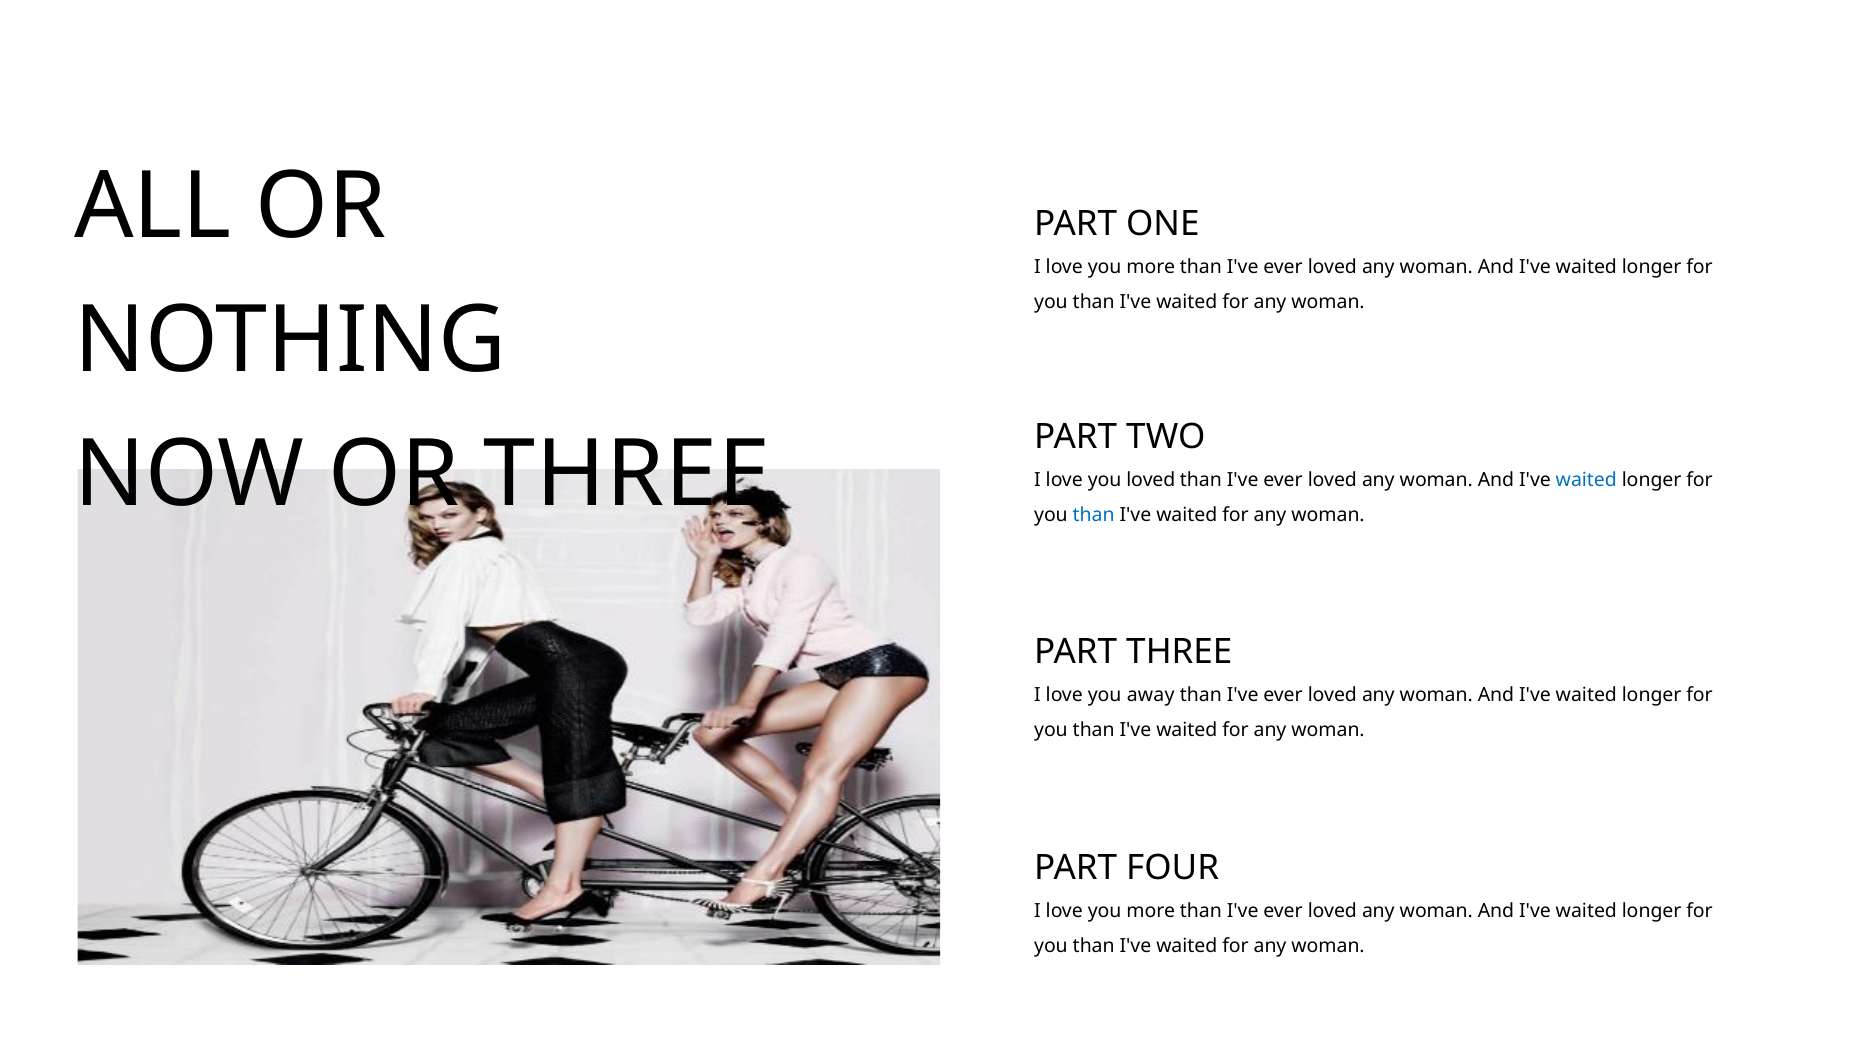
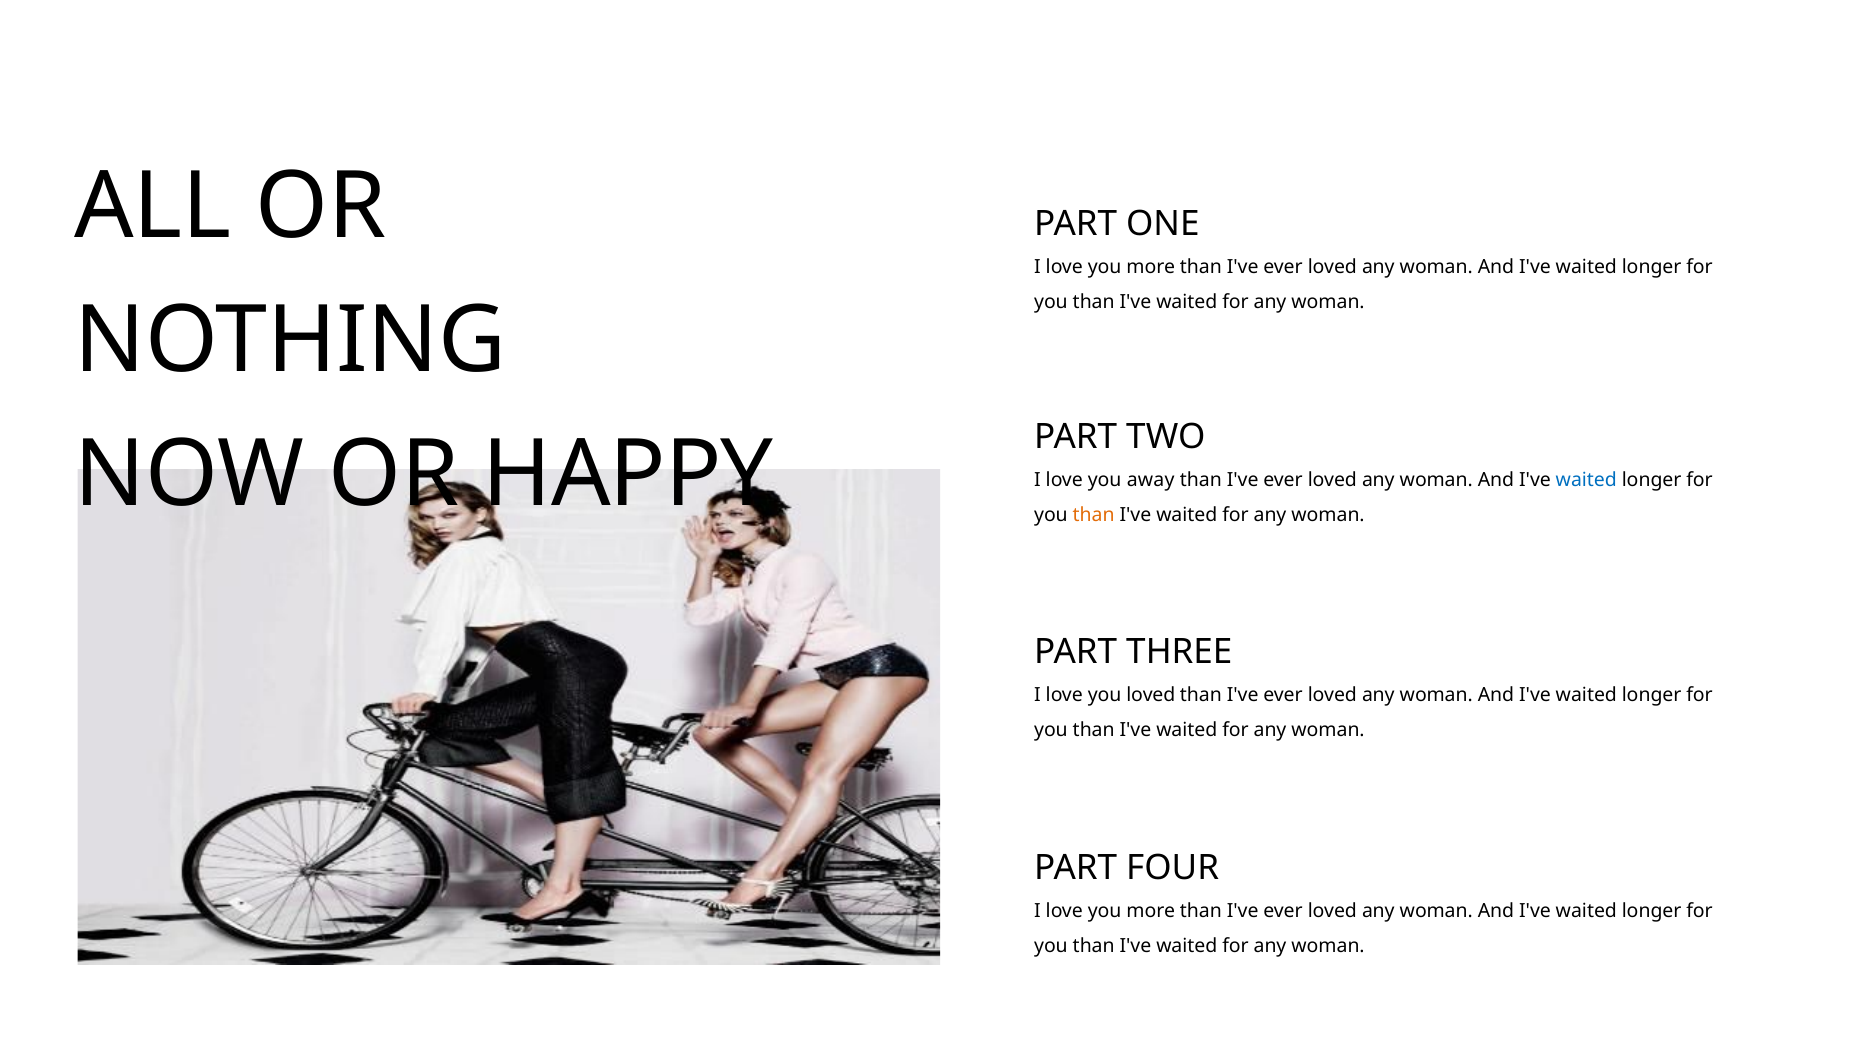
OR THREE: THREE -> HAPPY (628, 475)
you loved: loved -> away (1151, 481)
than colour: blue -> orange (1094, 516)
you away: away -> loved (1151, 695)
